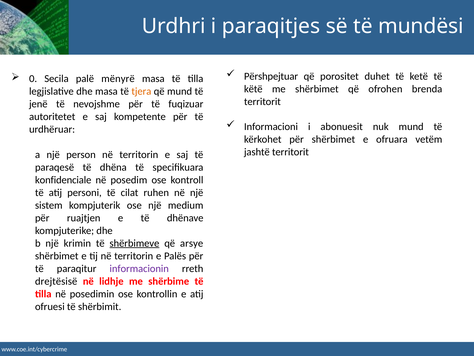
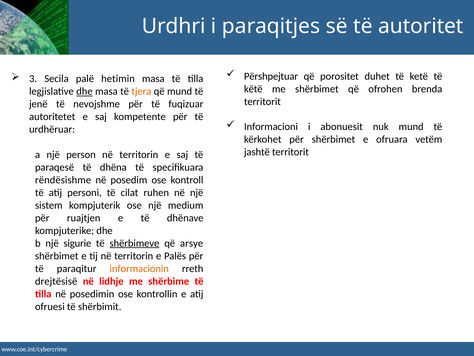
mundësi: mundësi -> autoritet (421, 26)
0: 0 -> 3 (33, 79)
mënyrë: mënyrë -> hetimin (118, 79)
dhe underline: none -> present (84, 91)
konfidenciale: konfidenciale -> rëndësishme (63, 180)
krimin: krimin -> sigurie (77, 243)
informacionin colour: purple -> orange (139, 268)
